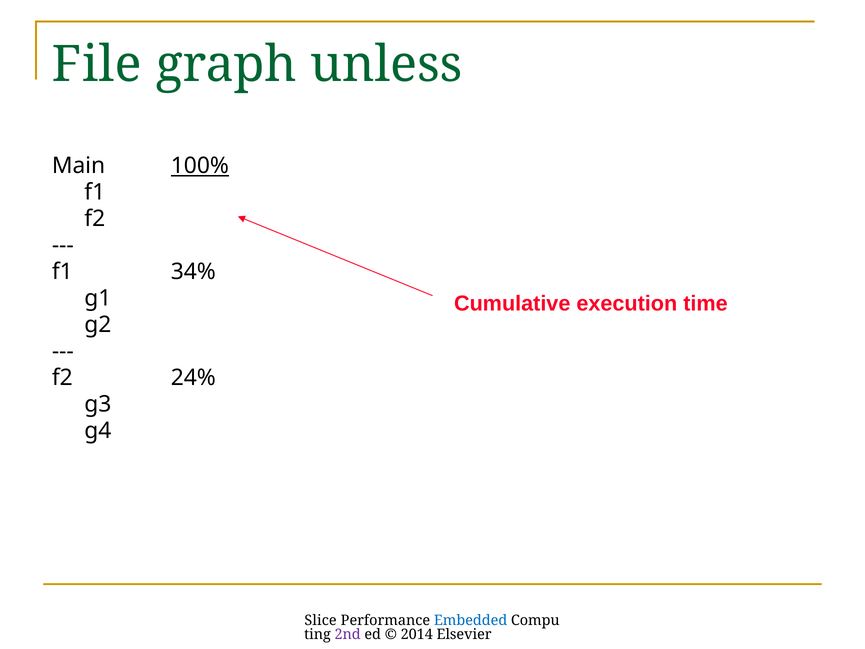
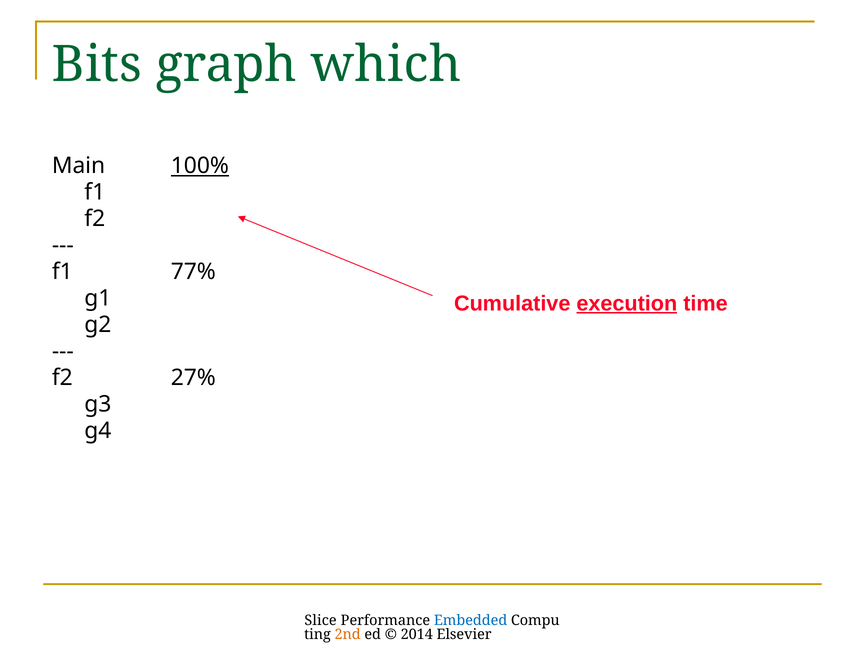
File: File -> Bits (97, 64)
unless: unless -> which (386, 64)
34%: 34% -> 77% (193, 272)
execution underline: none -> present (627, 303)
24%: 24% -> 27% (193, 377)
2nd colour: purple -> orange (348, 634)
